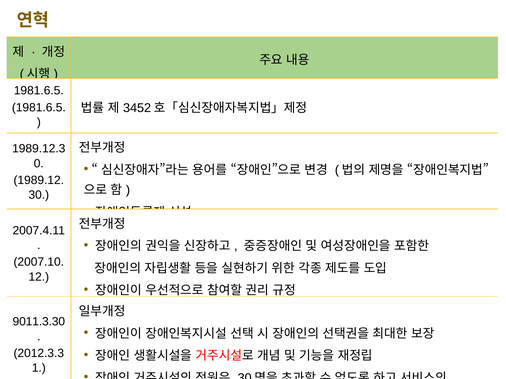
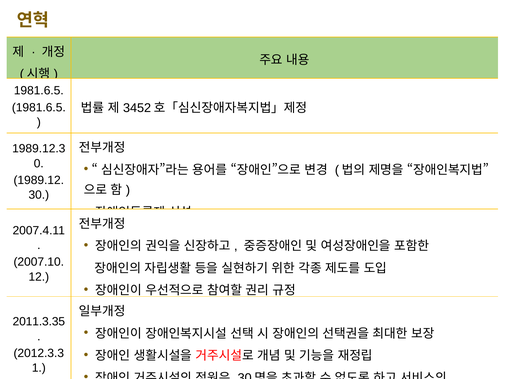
9011.3.30: 9011.3.30 -> 2011.3.35 (39, 322)
